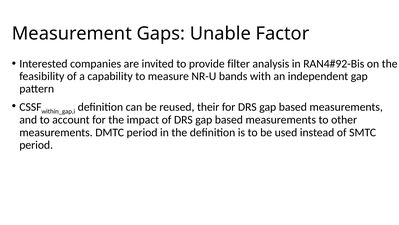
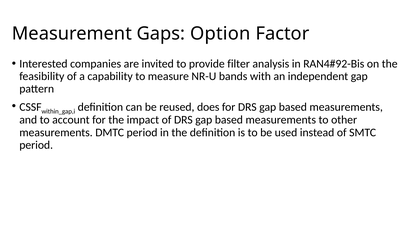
Unable: Unable -> Option (220, 34)
their: their -> does (208, 107)
